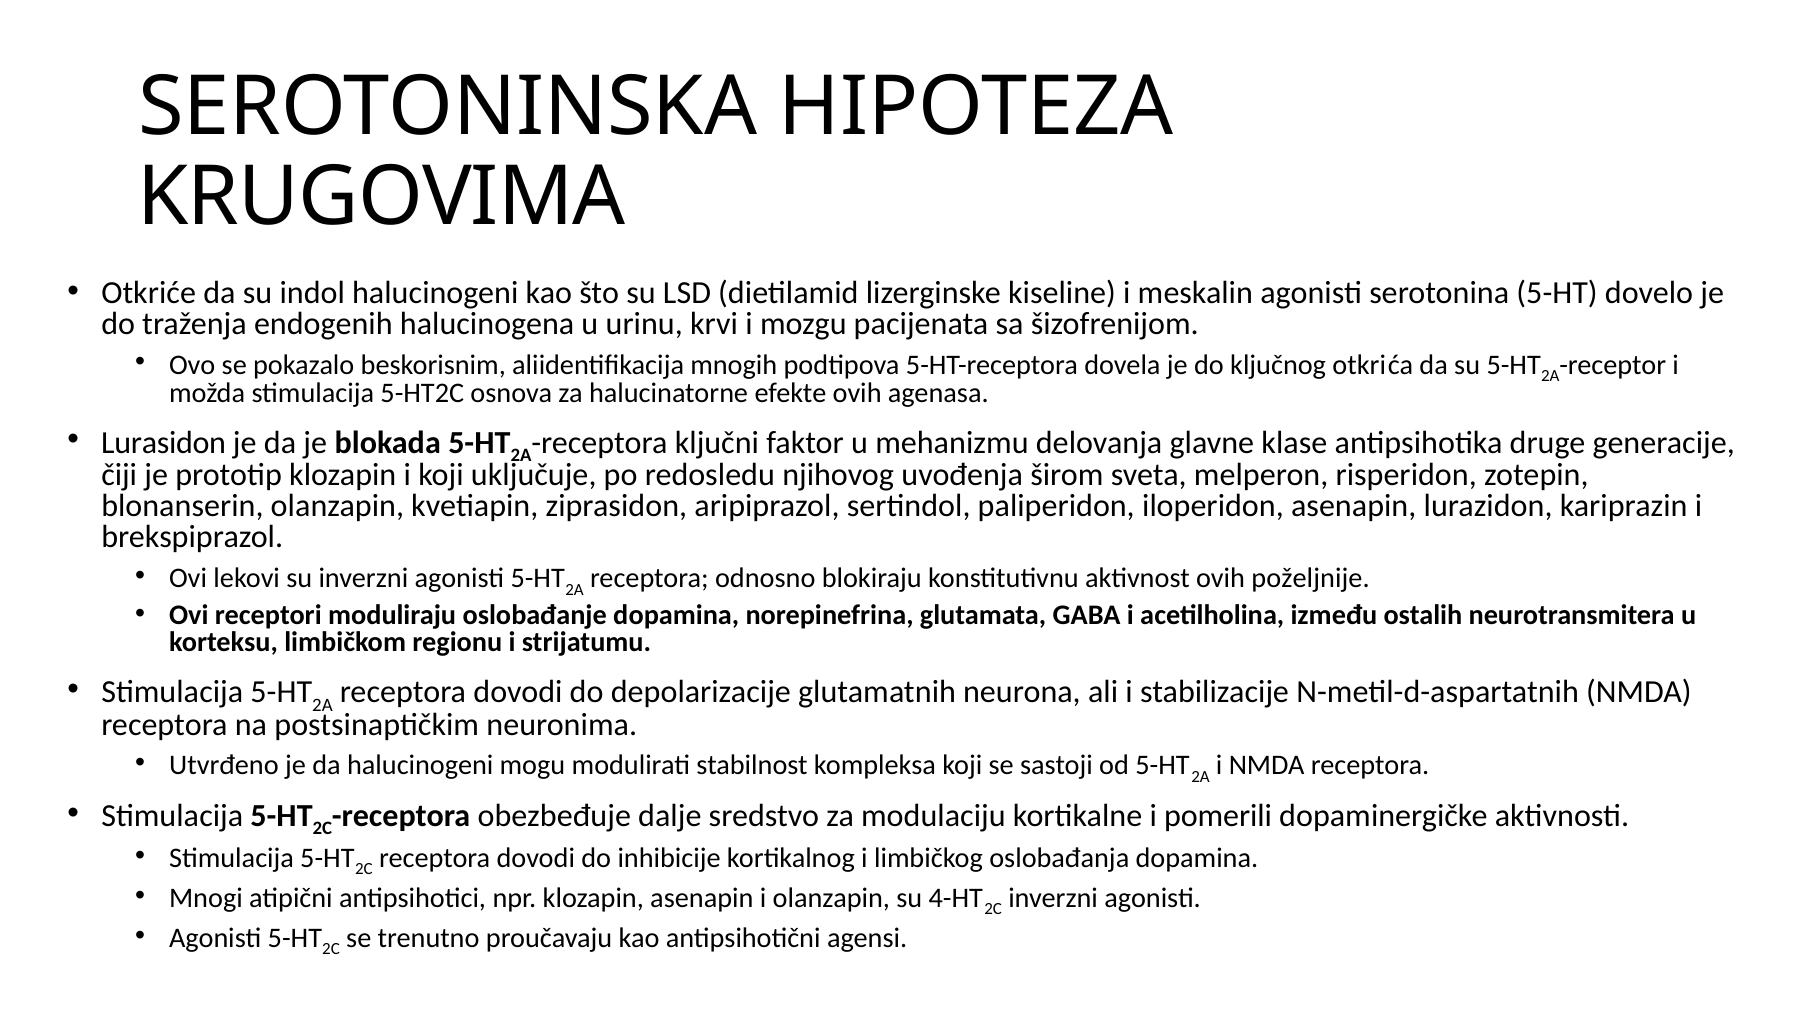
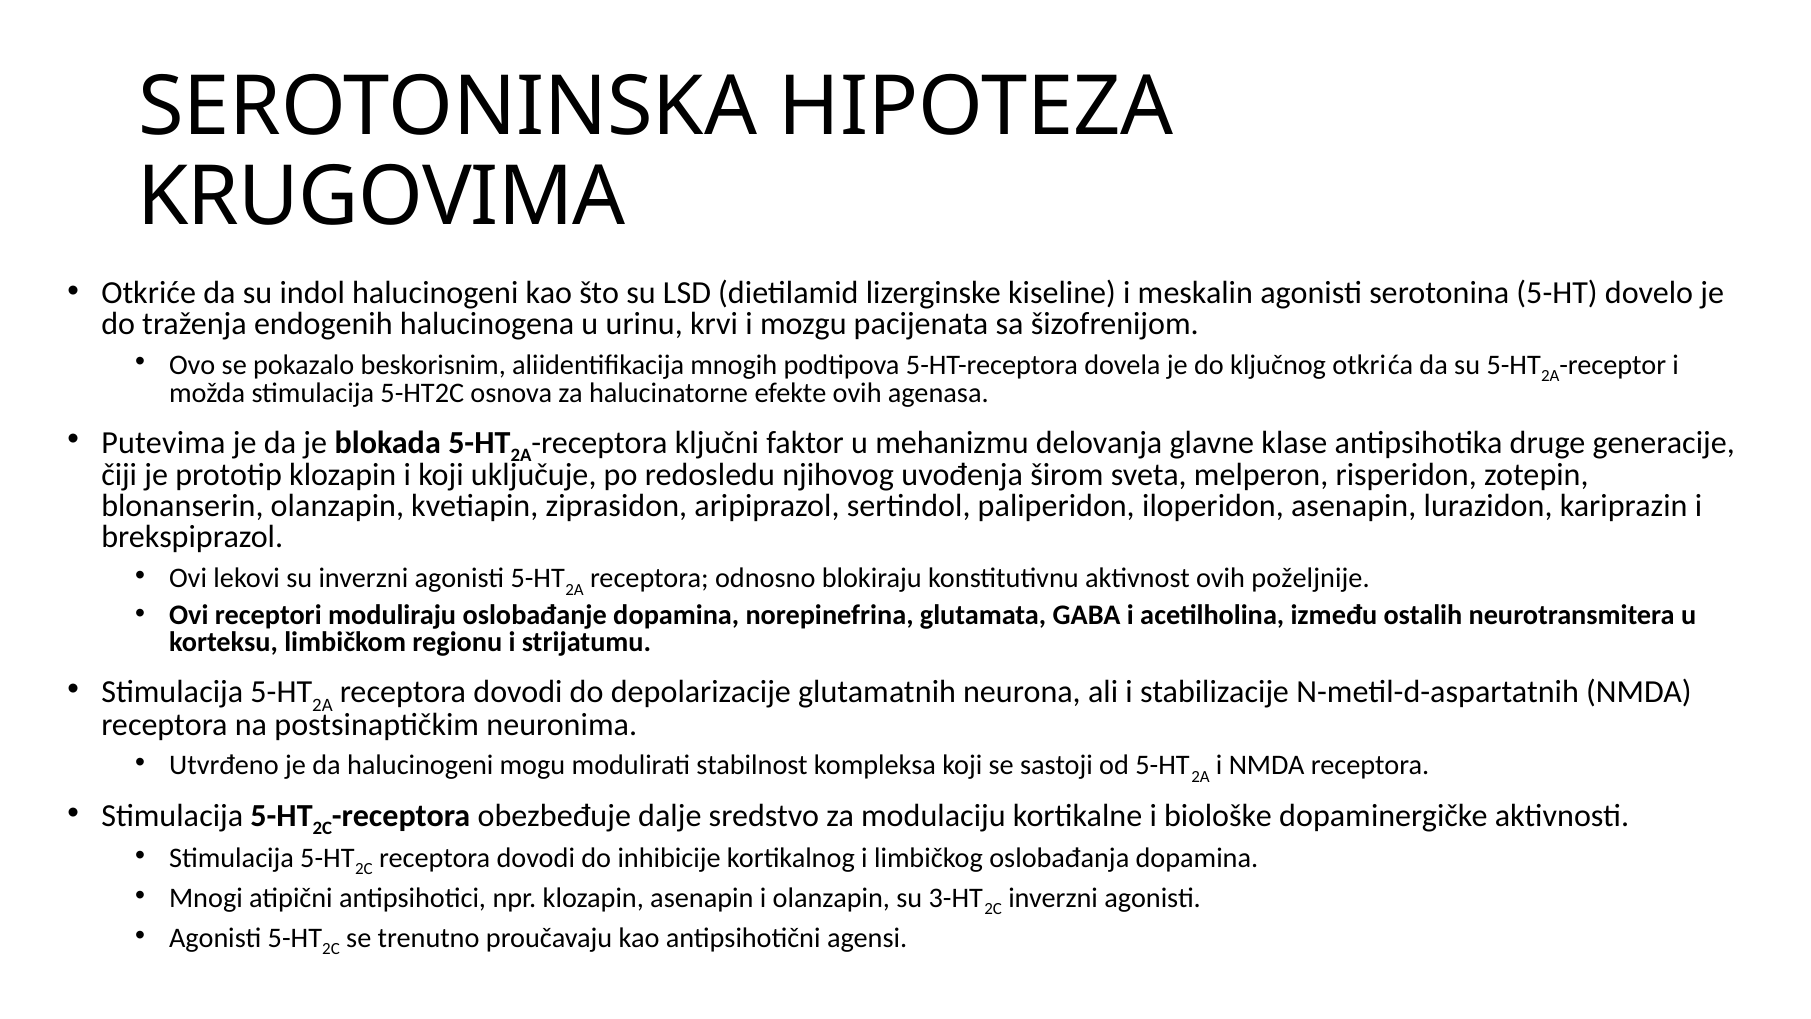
Lurasidon: Lurasidon -> Putevima (163, 443)
pomerili: pomerili -> biološke (1218, 816)
4-HT: 4-HT -> 3-HT (956, 898)
